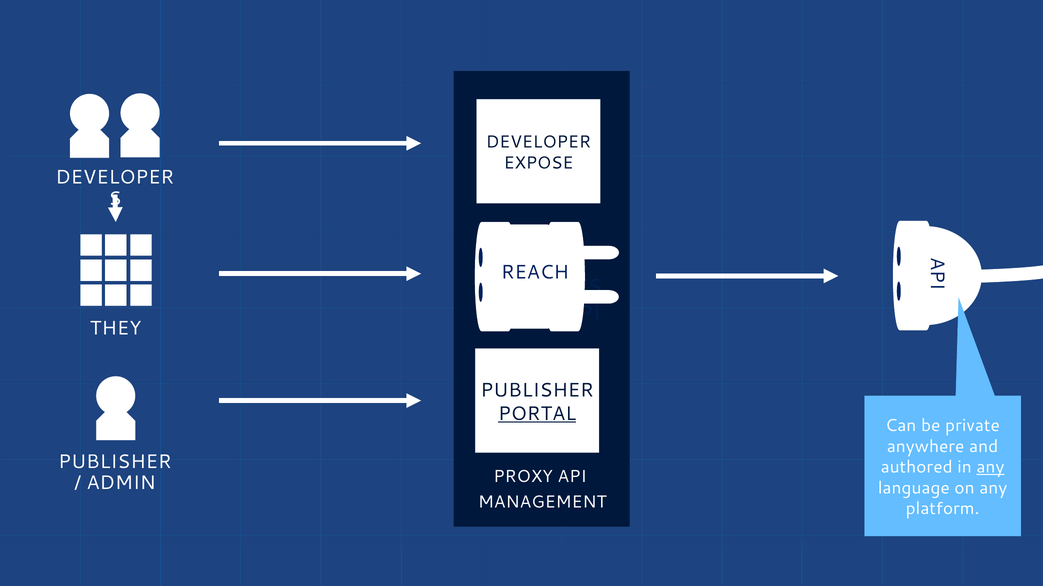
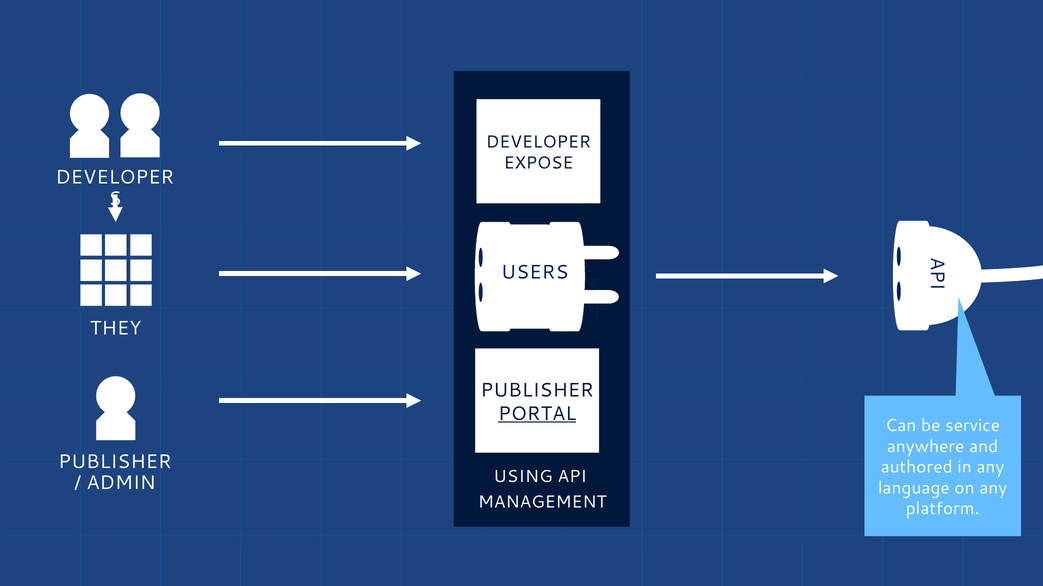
REACH: REACH -> USERS (535, 273)
private: private -> service (973, 426)
any underline: present -> none (990, 468)
PROXY: PROXY -> USING (523, 477)
